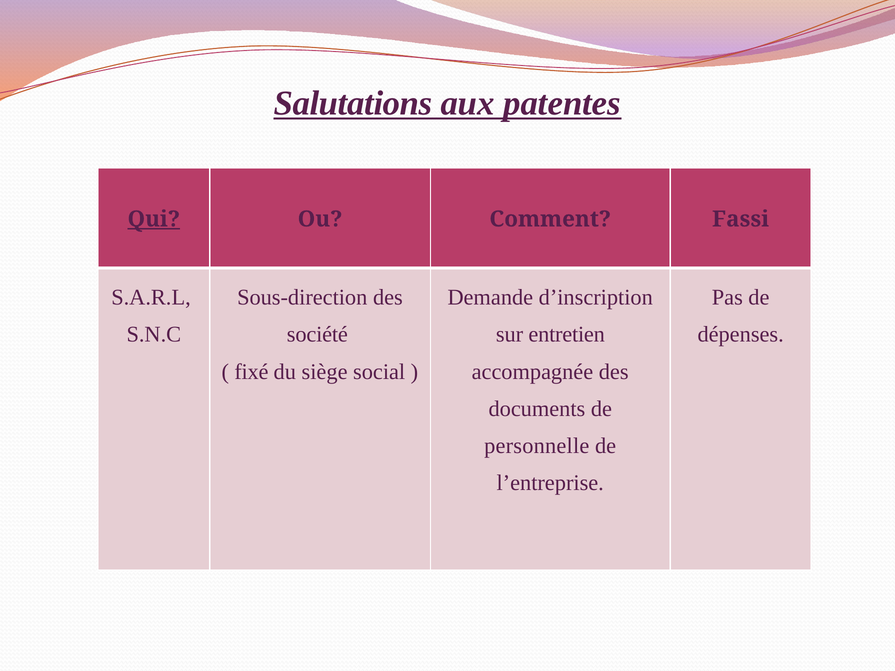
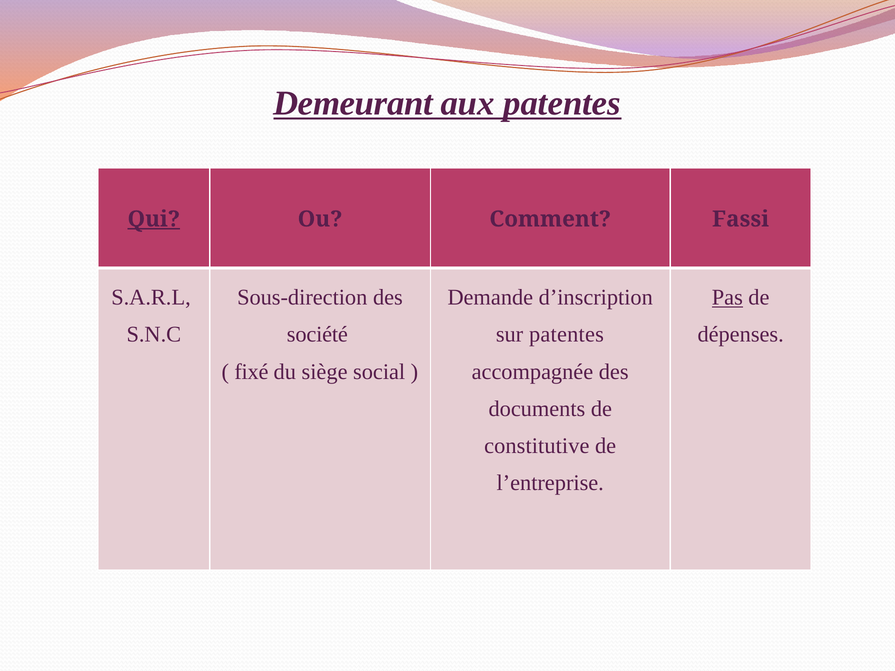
Salutations: Salutations -> Demeurant (353, 103)
Pas underline: none -> present (727, 298)
sur entretien: entretien -> patentes (566, 335)
personnelle: personnelle -> constitutive (537, 446)
